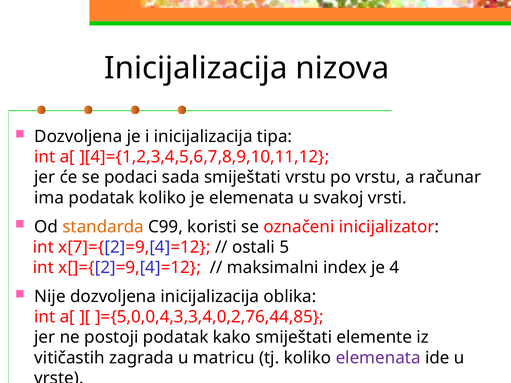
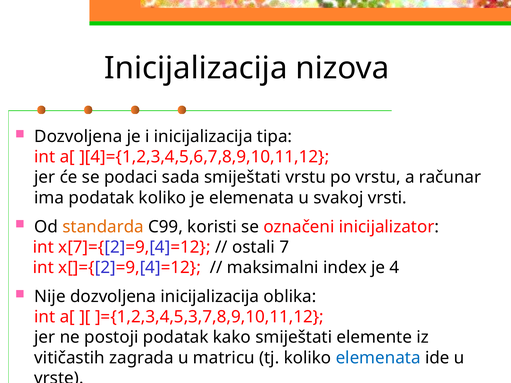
5: 5 -> 7 (284, 247)
]={5,0,0,4,3,3,4,0,2,76,44,85: ]={5,0,0,4,3,3,4,0,2,76,44,85 -> ]={1,2,3,4,5,3,7,8,9,10,11,12 (209, 317)
elemenata colour: purple -> blue (378, 358)
